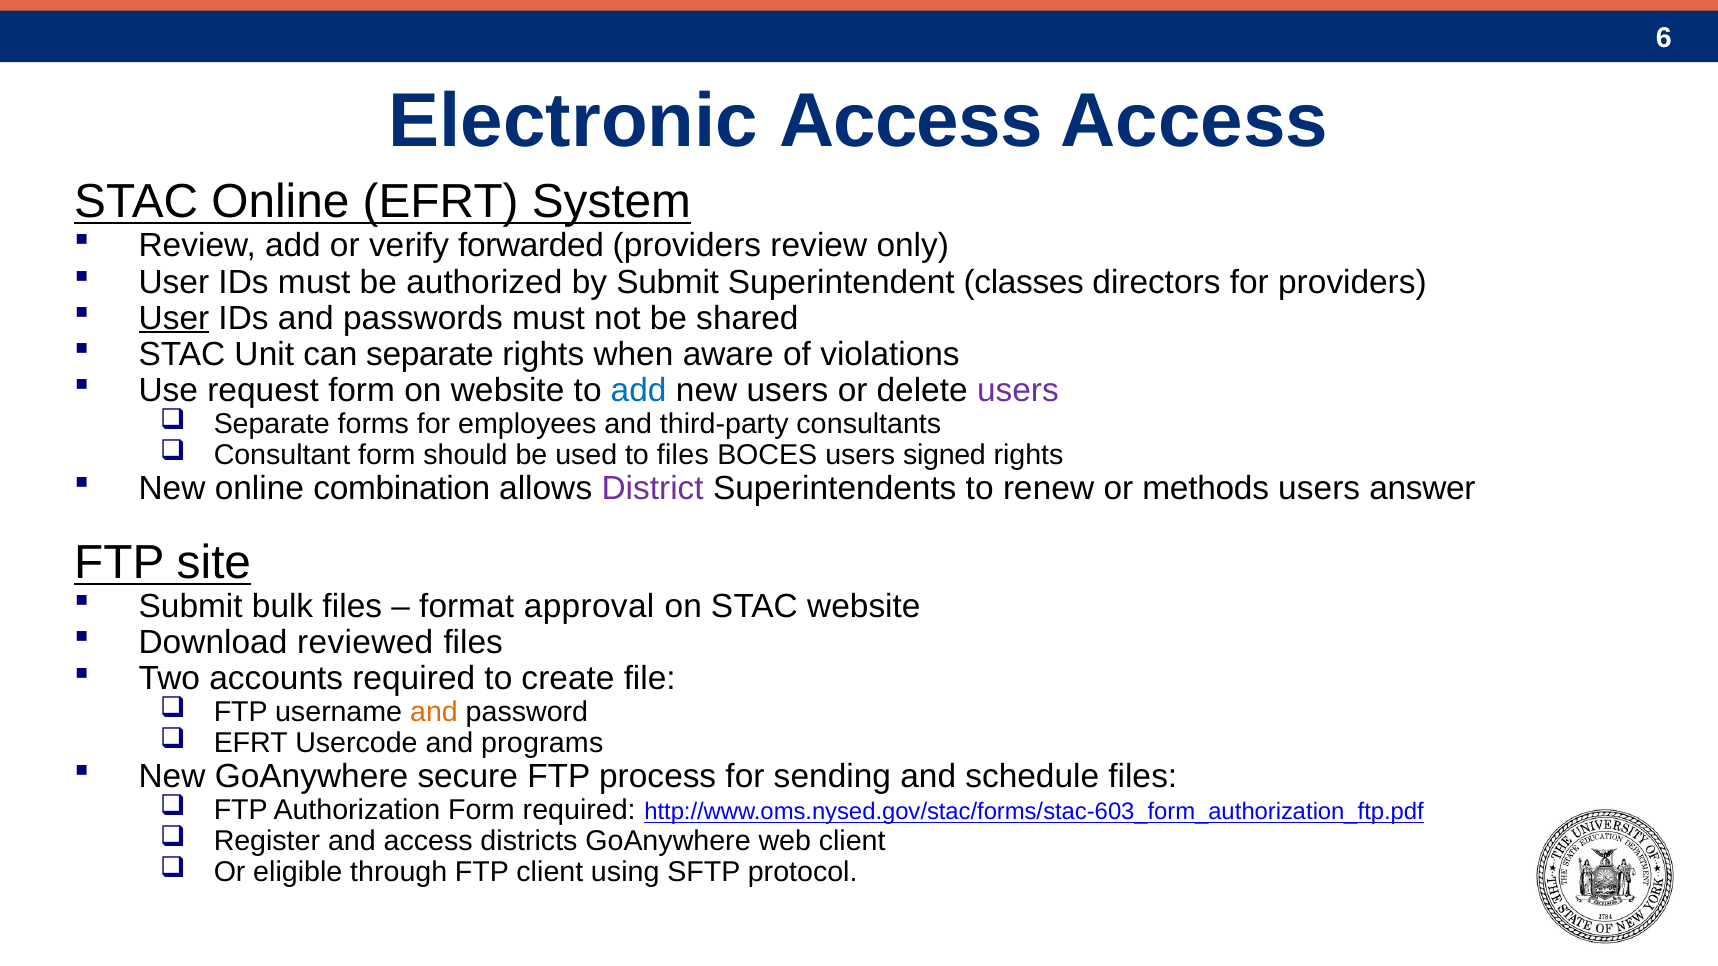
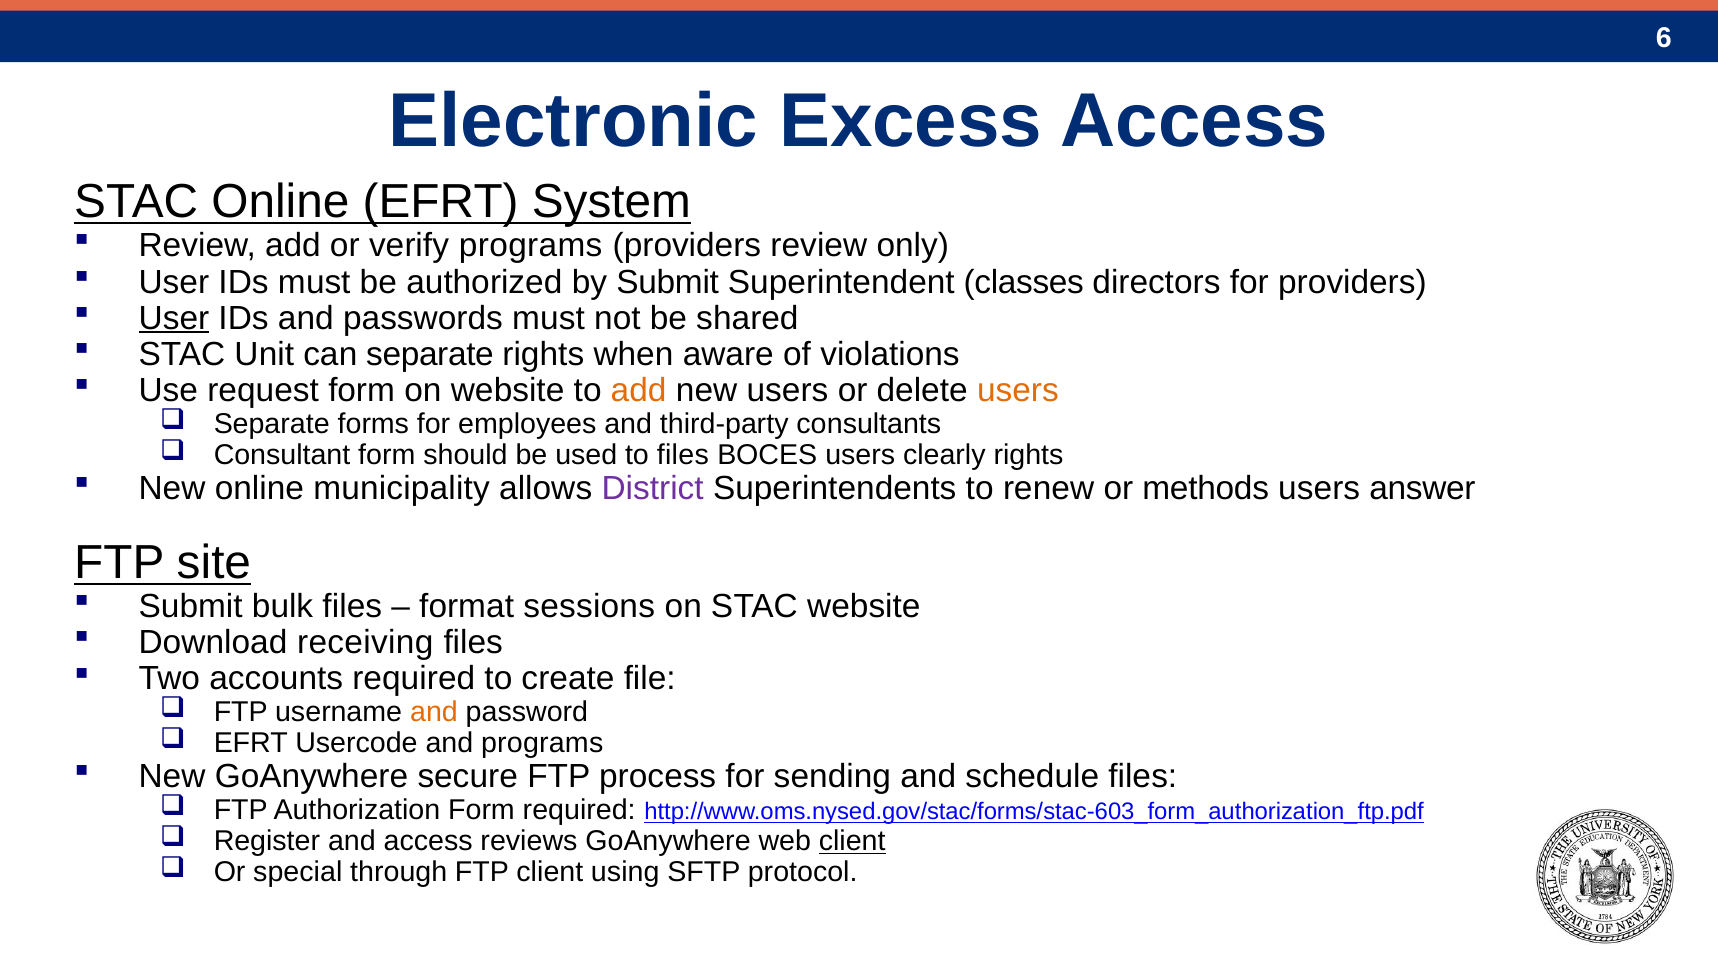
Electronic Access: Access -> Excess (911, 121)
verify forwarded: forwarded -> programs (531, 246)
add colour: blue -> orange (639, 390)
users colour: purple -> orange (1018, 390)
signed: signed -> clearly (944, 455)
combination: combination -> municipality (402, 488)
approval: approval -> sessions (589, 607)
reviewed: reviewed -> receiving (365, 643)
districts: districts -> reviews (529, 842)
client underline: none -> present (852, 842)
eligible: eligible -> special (298, 873)
